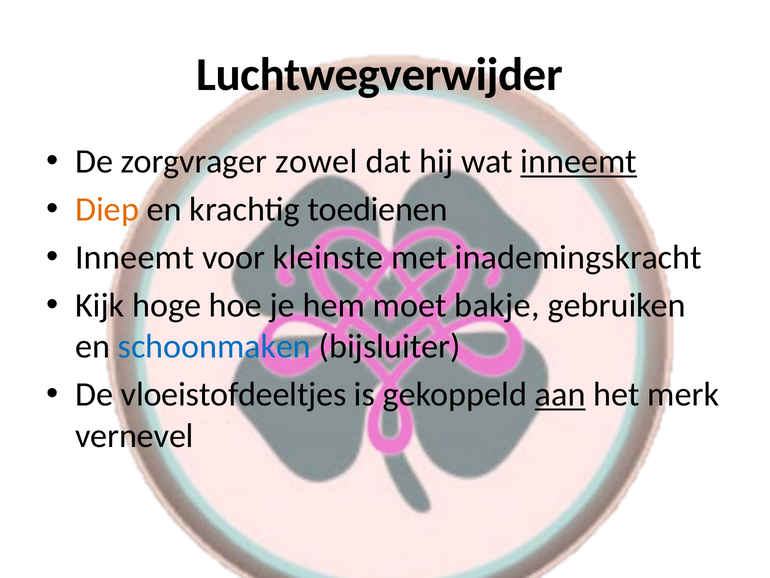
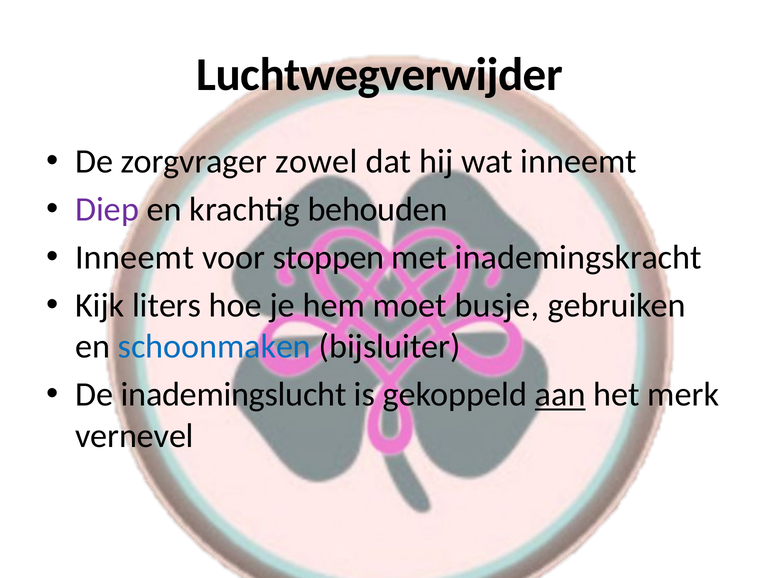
inneemt underline: present -> none (579, 162)
Diep colour: orange -> purple (107, 209)
toedienen: toedienen -> behouden (378, 209)
kleinste: kleinste -> stoppen (328, 257)
hoge: hoge -> liters (167, 305)
bakje: bakje -> busje (497, 305)
vloeistofdeeltjes: vloeistofdeeltjes -> inademingslucht (234, 394)
